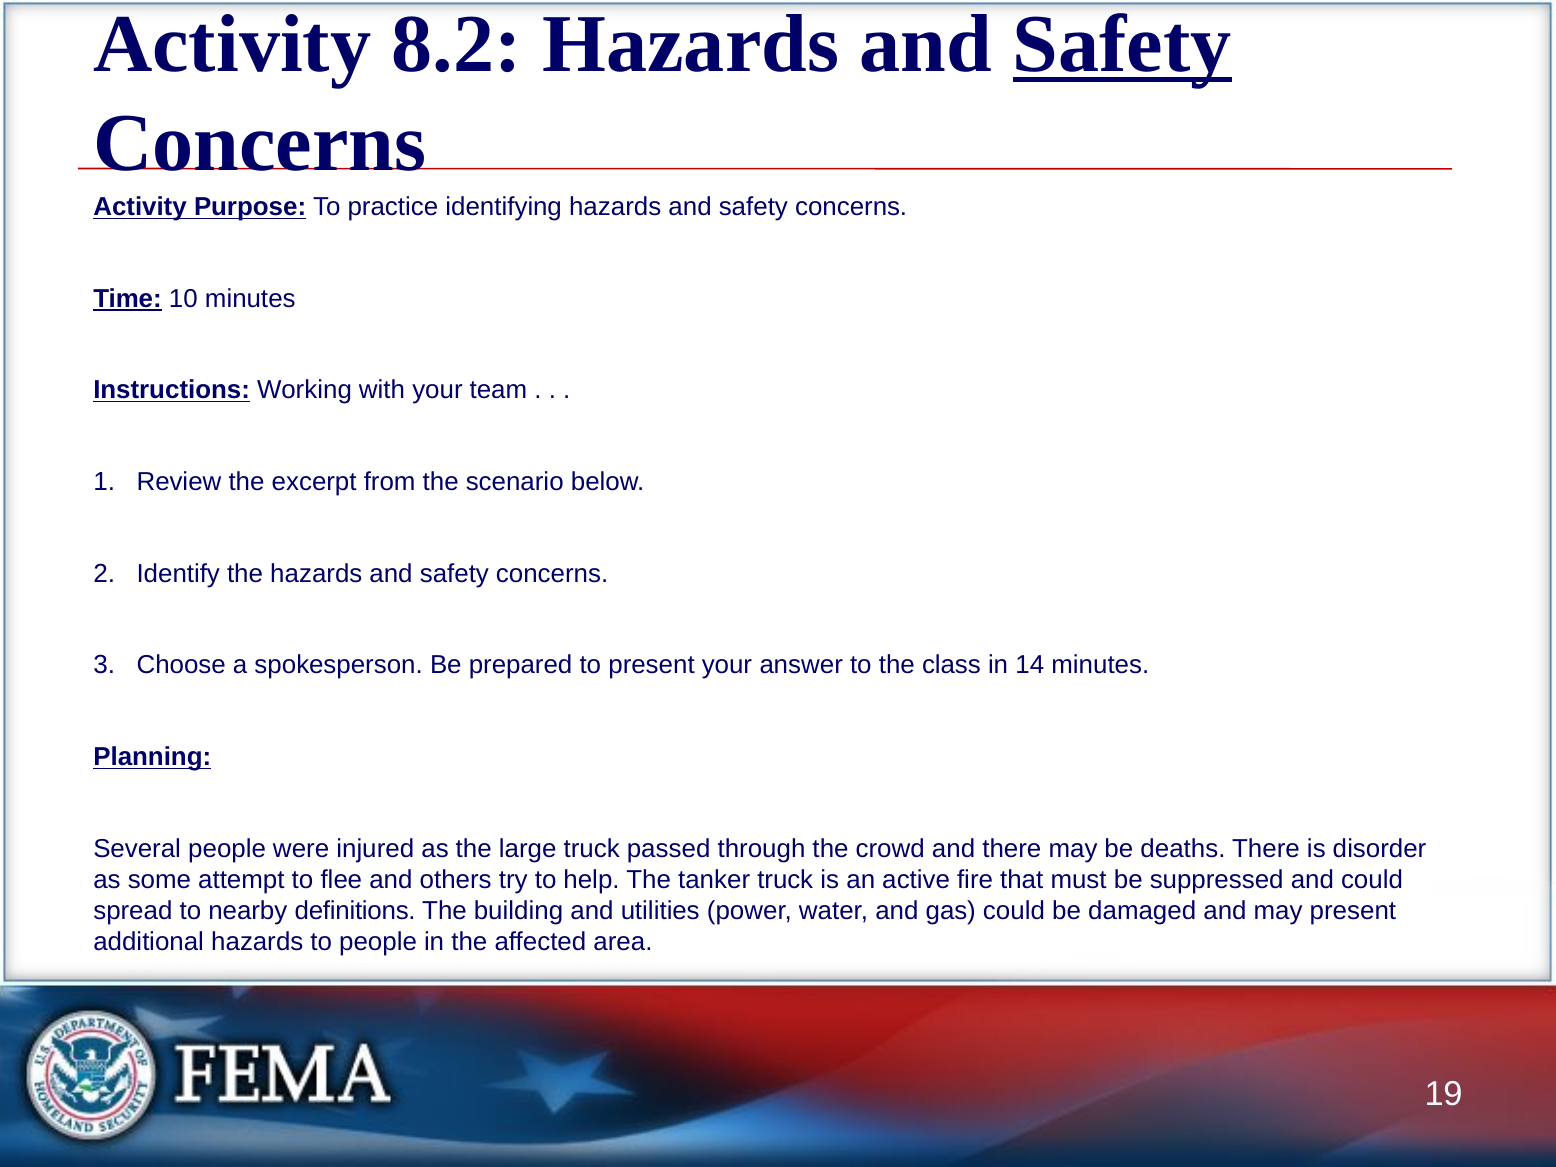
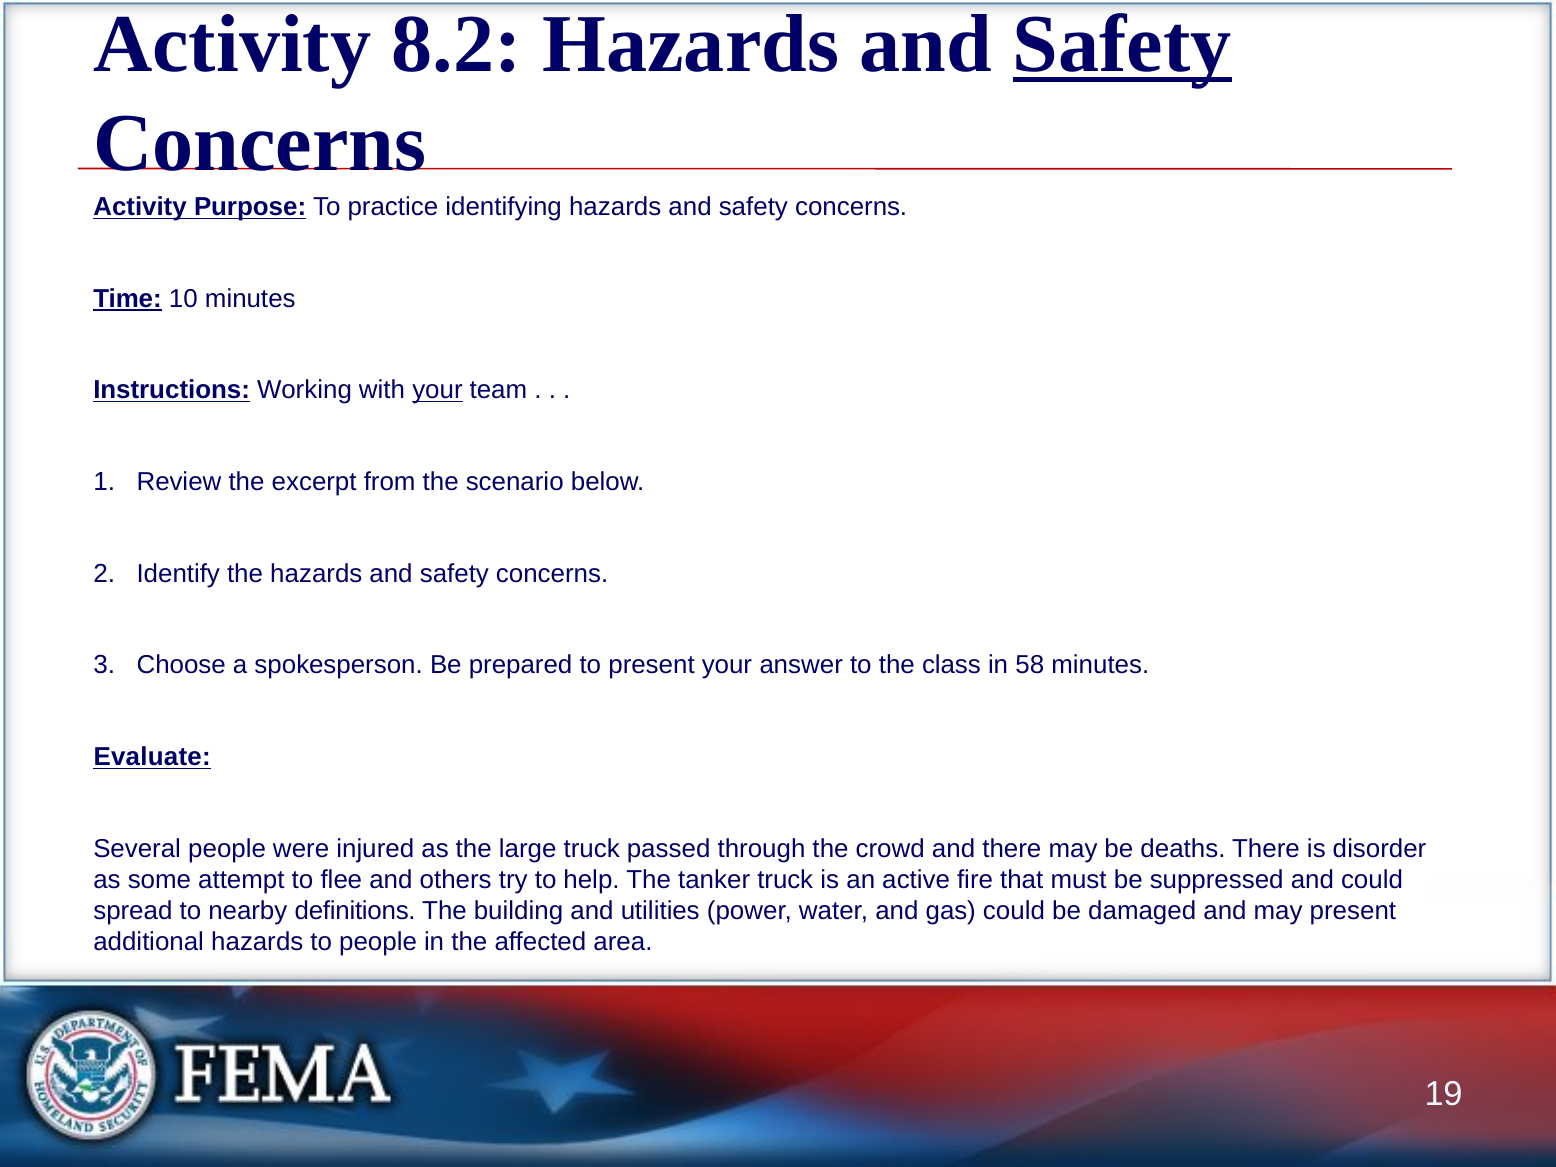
your underline: none -> present (437, 390)
14: 14 -> 58 (1030, 665)
Planning: Planning -> Evaluate (152, 757)
